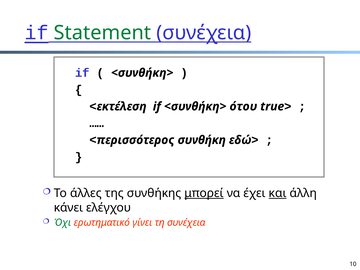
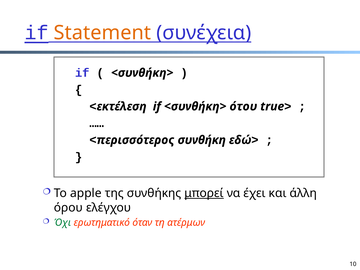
Statement colour: green -> orange (102, 33)
άλλες: άλλες -> apple (86, 193)
και underline: present -> none (278, 193)
κάνει: κάνει -> όρου (68, 208)
γίνει: γίνει -> όταν (142, 223)
τη συνέχεια: συνέχεια -> ατέρμων (186, 223)
